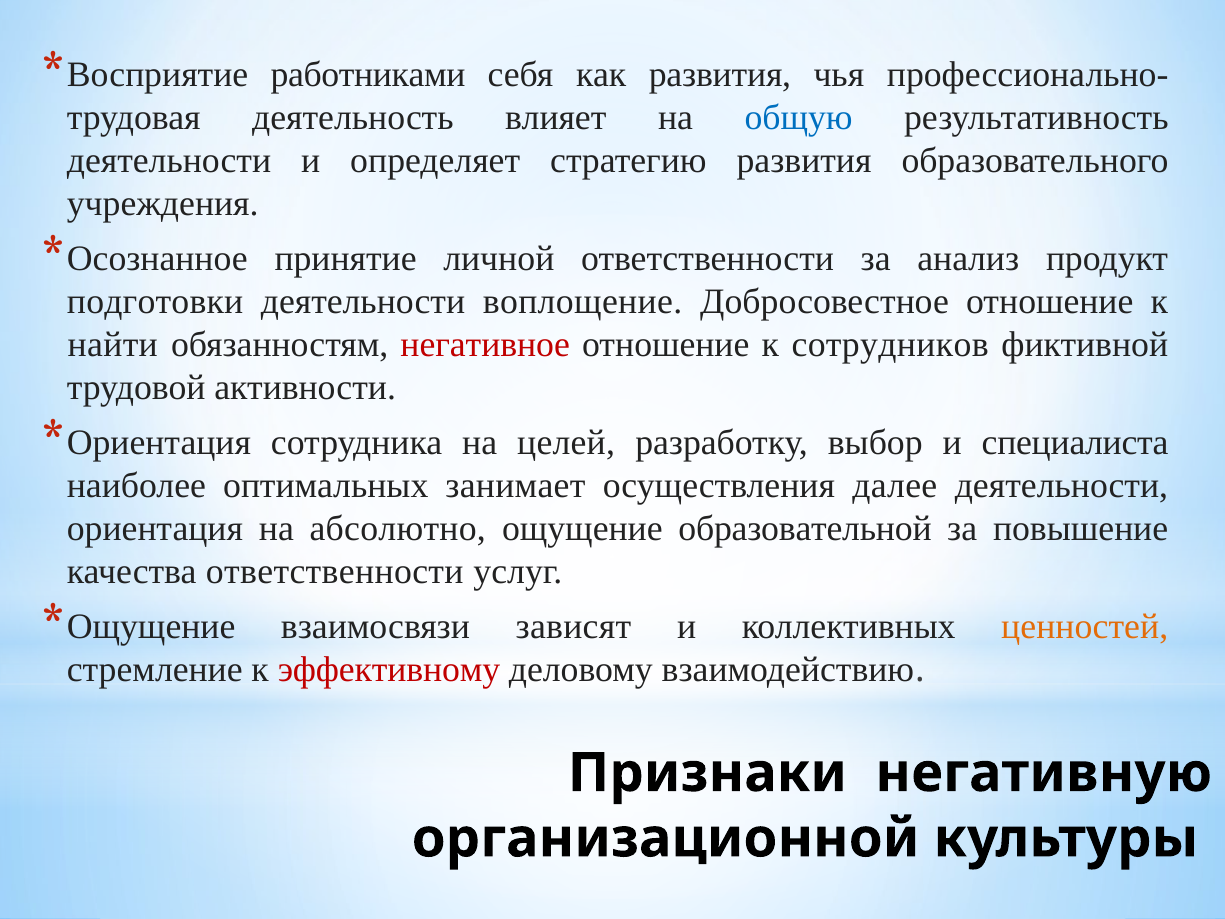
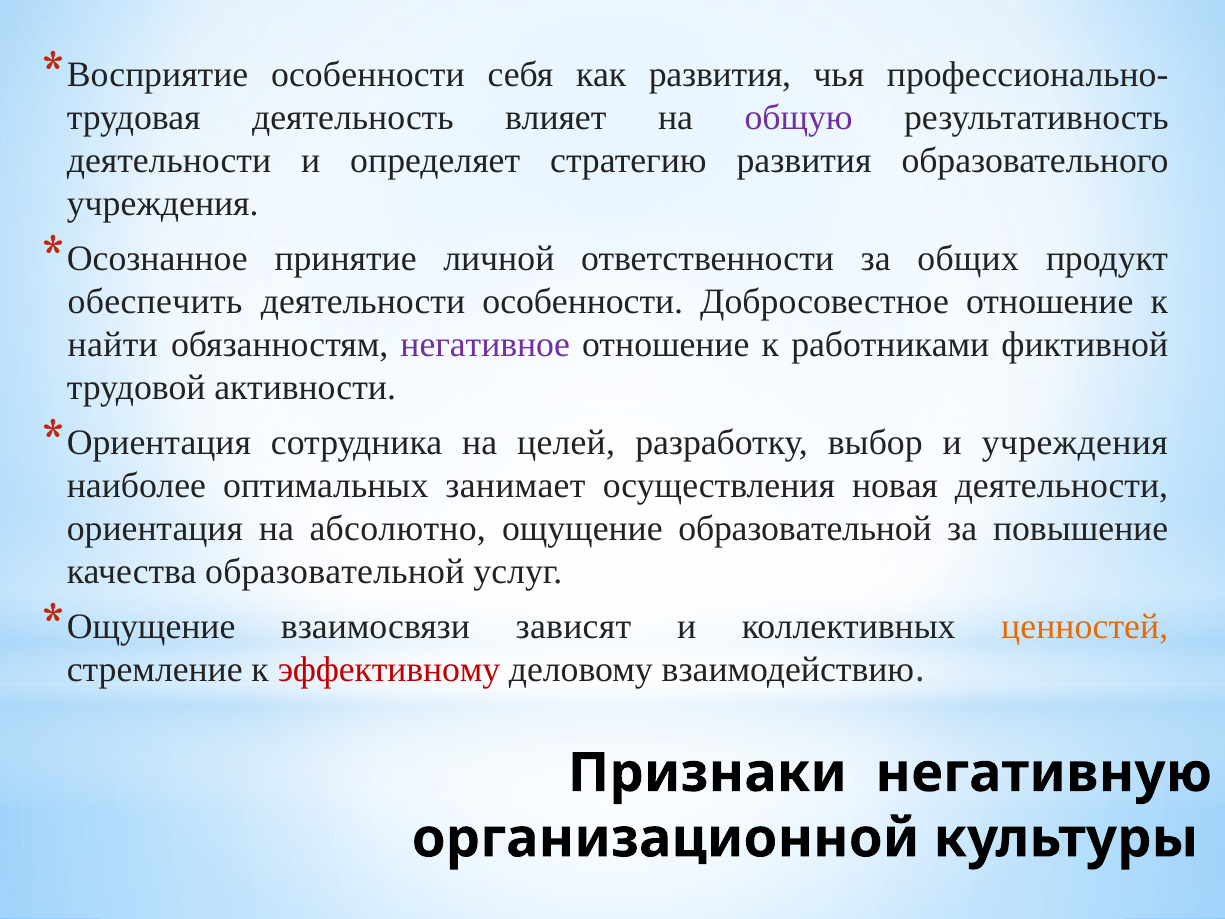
работниками: работниками -> особенности (368, 75)
общую colour: blue -> purple (799, 118)
анализ: анализ -> общих (968, 259)
подготовки: подготовки -> обеспечить (155, 302)
деятельности воплощение: воплощение -> особенности (583, 302)
негативное colour: red -> purple (485, 344)
сотрудников: сотрудников -> работниками (890, 344)
и специалиста: специалиста -> учреждения (1075, 443)
далее: далее -> новая (895, 486)
качества ответственности: ответственности -> образовательной (335, 571)
